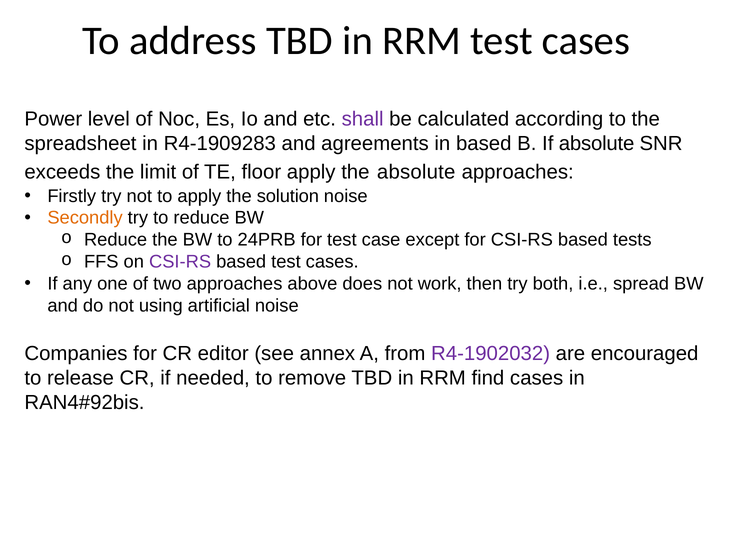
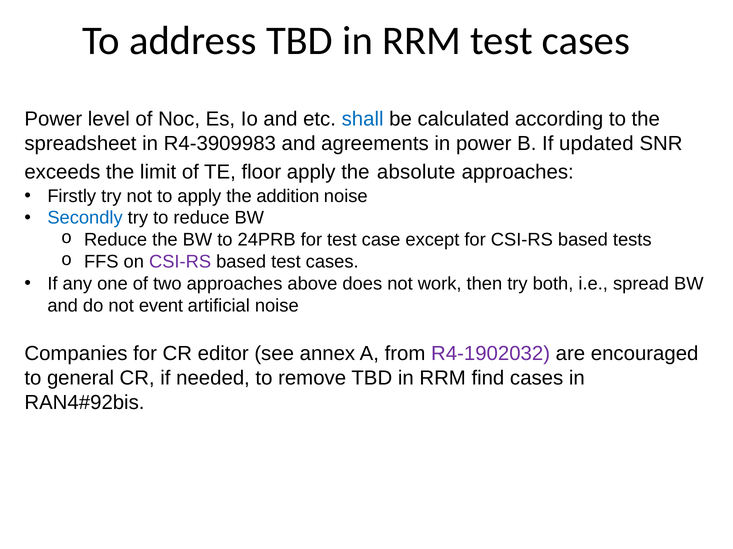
shall colour: purple -> blue (363, 119)
R4-1909283: R4-1909283 -> R4-3909983 (220, 144)
in based: based -> power (484, 144)
If absolute: absolute -> updated (596, 144)
solution: solution -> addition (288, 196)
Secondly colour: orange -> blue (85, 218)
using: using -> event (161, 306)
release: release -> general (81, 378)
